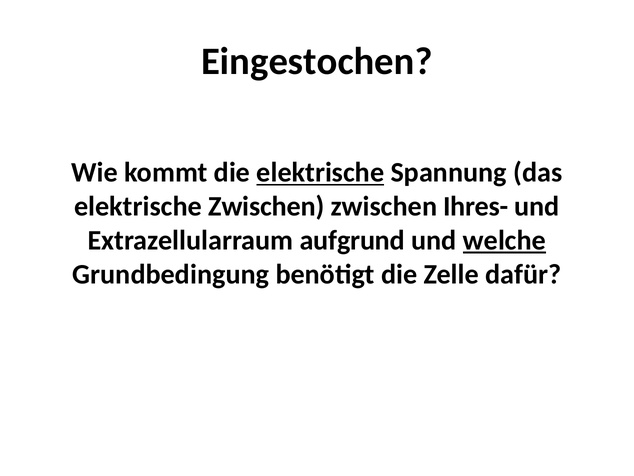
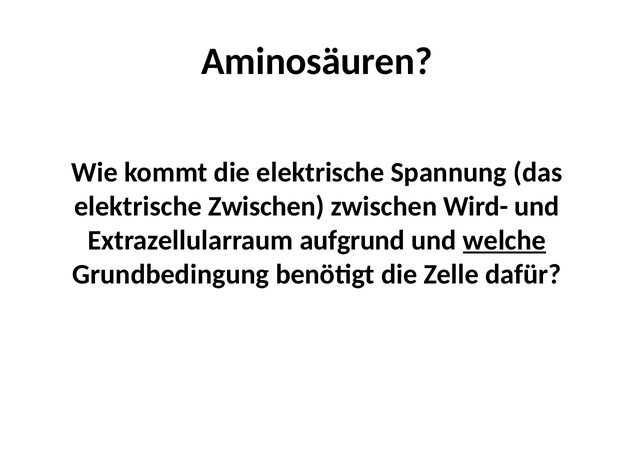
Eingestochen: Eingestochen -> Aminosäuren (317, 61)
elektrische underline: present -> none (320, 172)
Ihres-: Ihres- -> Wird- (476, 206)
